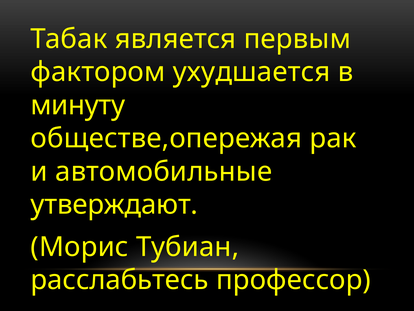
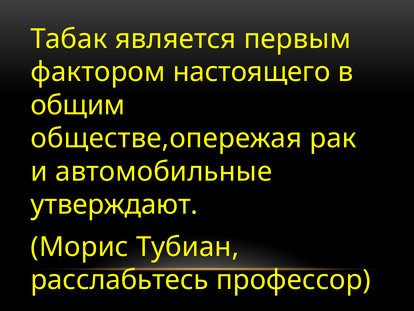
ухудшается: ухудшается -> настоящего (252, 72)
минуту: минуту -> общим (78, 105)
